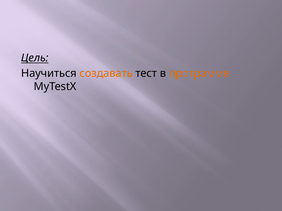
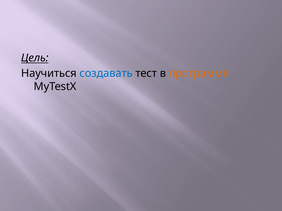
создавать colour: orange -> blue (106, 73)
